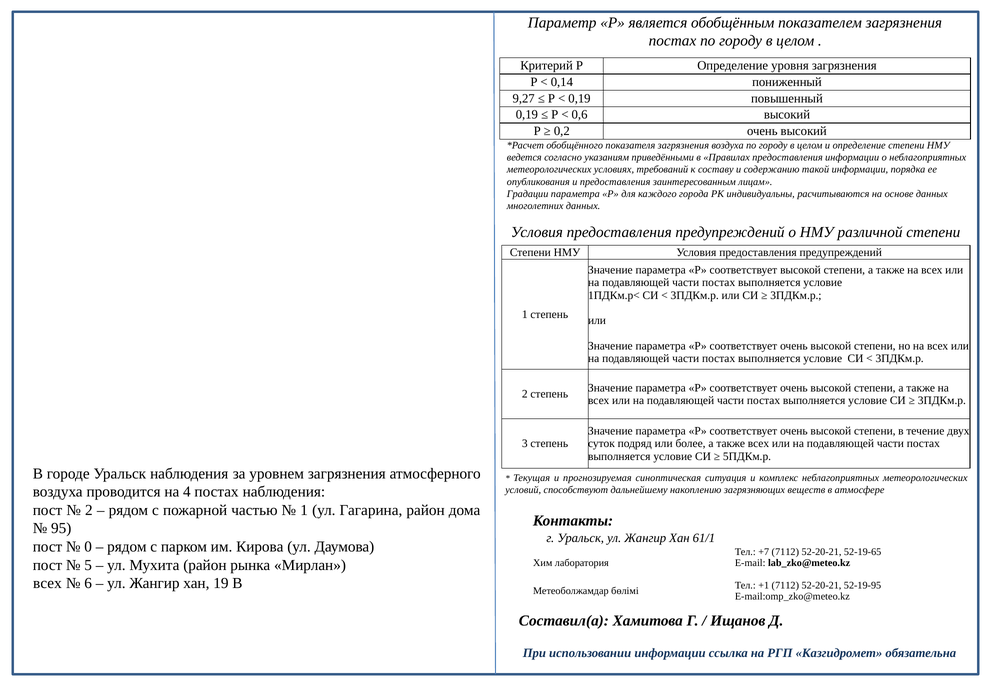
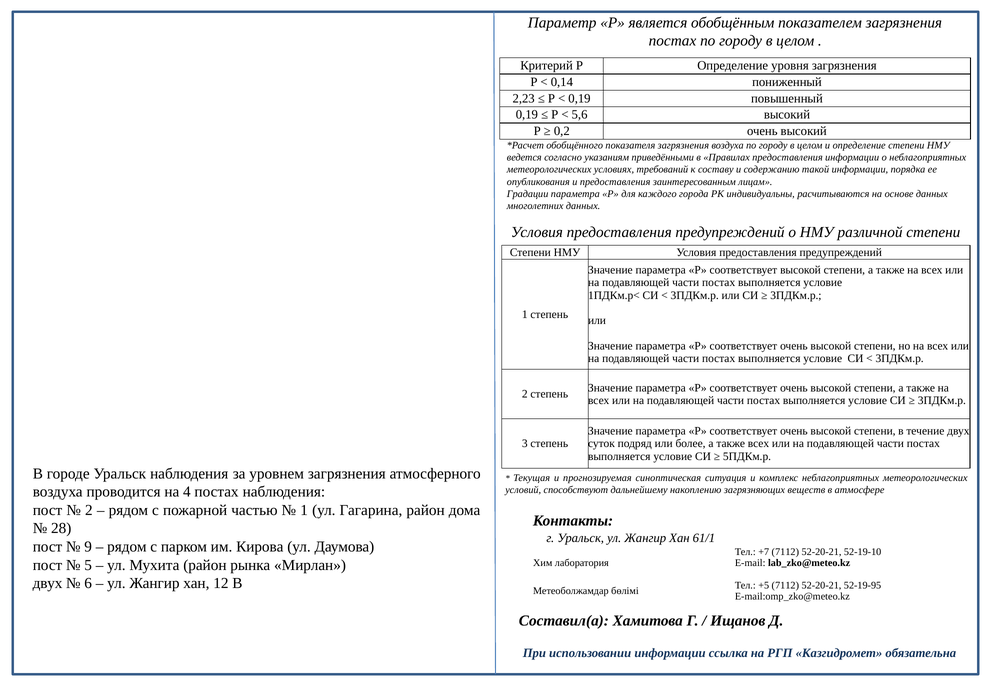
9,27: 9,27 -> 2,23 (524, 98)
0,6: 0,6 -> 5,6 (580, 115)
95: 95 -> 28 (61, 528)
0: 0 -> 9 (88, 547)
52-19-65: 52-19-65 -> 52-19-10 (863, 552)
всех: всех -> двух (48, 583)
19: 19 -> 12 (221, 583)
+1: +1 -> +5 (764, 585)
